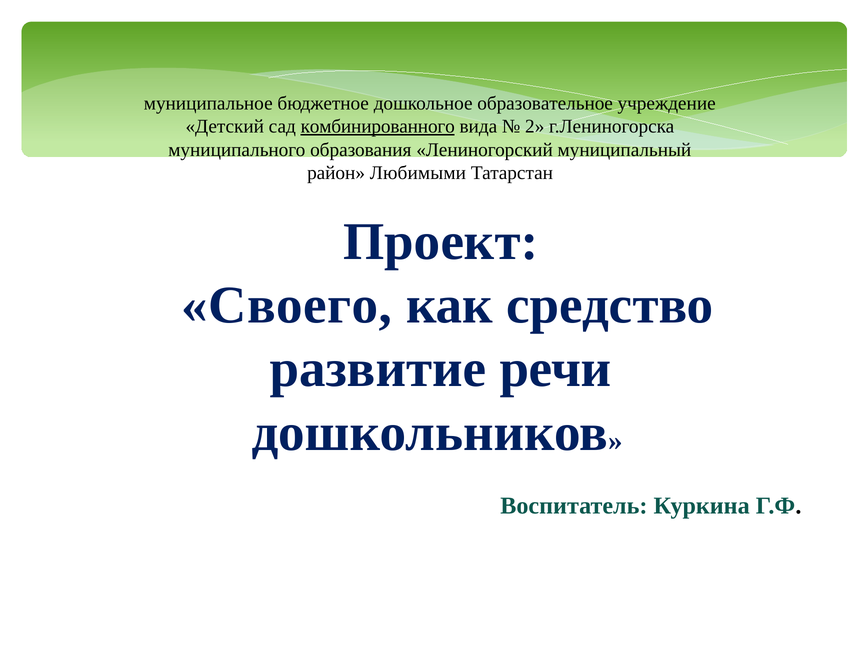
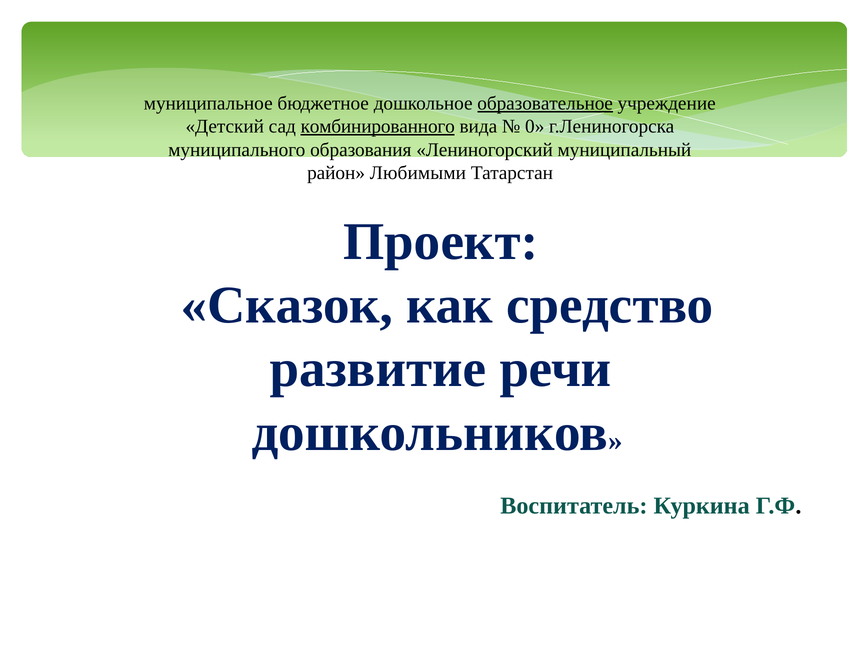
образовательное underline: none -> present (545, 103)
2: 2 -> 0 (535, 127)
Своего: Своего -> Сказок (287, 305)
